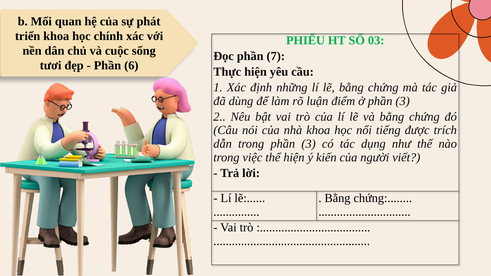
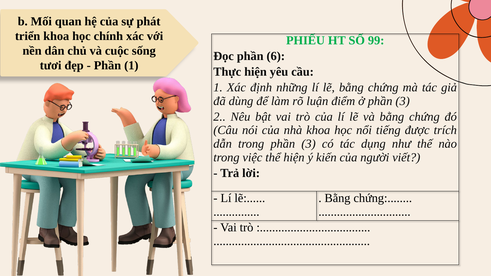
03: 03 -> 99 (376, 41)
7: 7 -> 6 (276, 56)
Phần 6: 6 -> 1 (131, 65)
